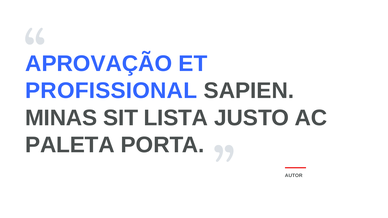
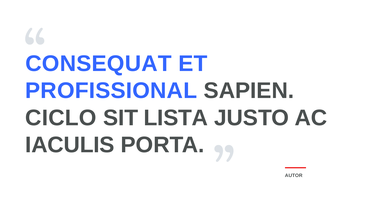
APROVAÇÃO: APROVAÇÃO -> CONSEQUAT (99, 64)
MINAS: MINAS -> CICLO (61, 118)
PALETA: PALETA -> IACULIS (70, 145)
